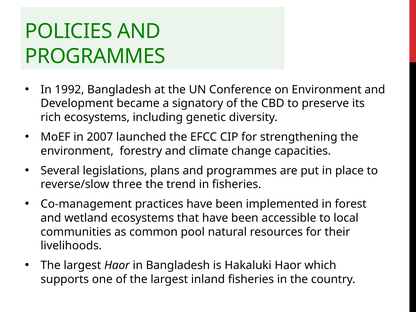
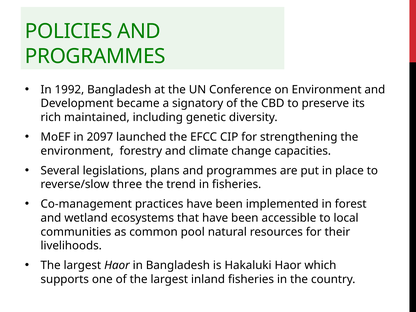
rich ecosystems: ecosystems -> maintained (97, 117)
2007: 2007 -> 2097 (100, 137)
